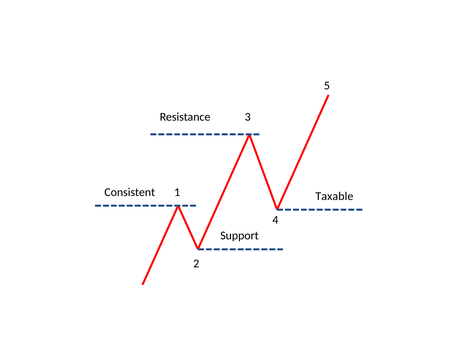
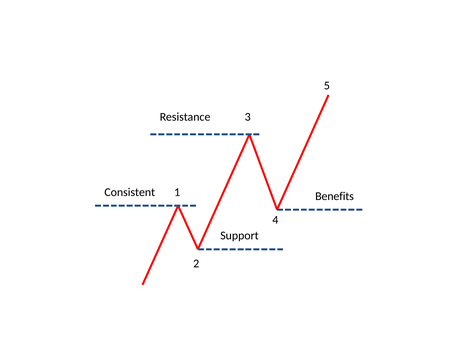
Taxable: Taxable -> Benefits (335, 196)
